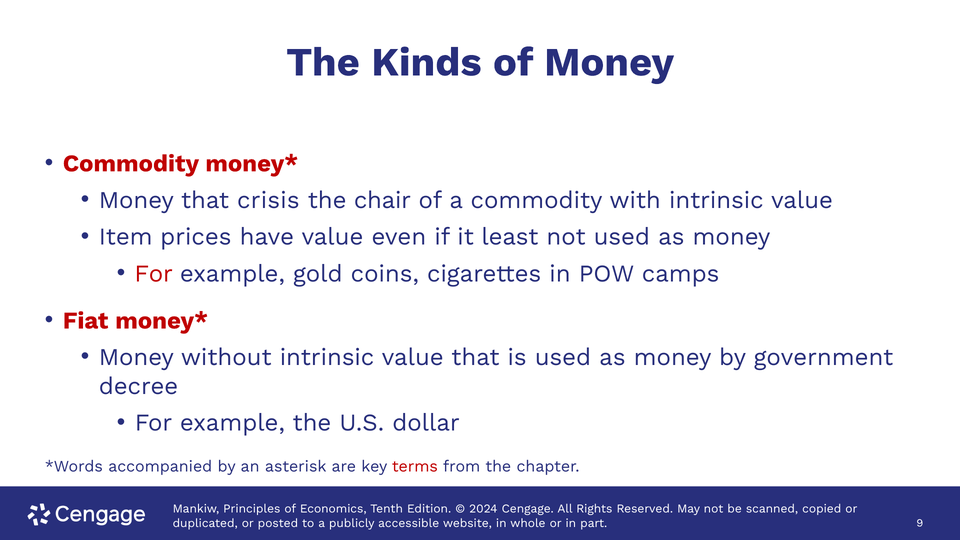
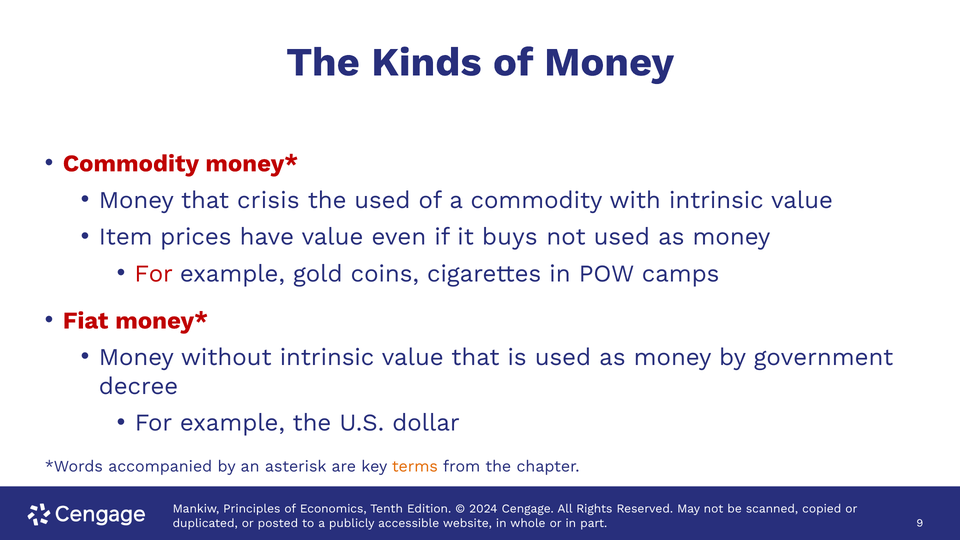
the chair: chair -> used (382, 200)
least: least -> buys (510, 237)
terms colour: red -> orange (415, 466)
